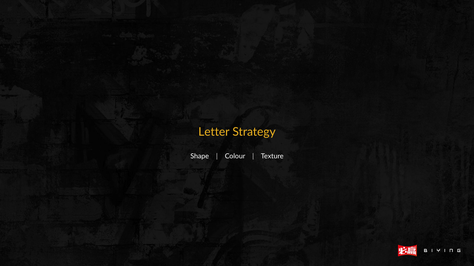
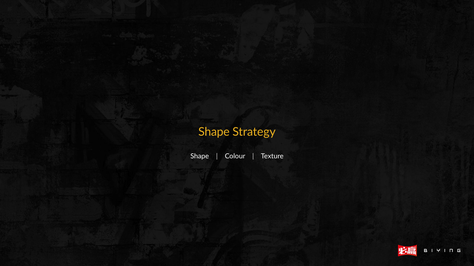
Letter: Letter -> Shape (214, 132)
